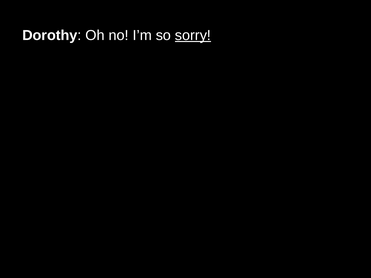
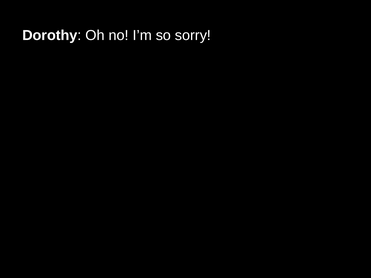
sorry underline: present -> none (193, 35)
